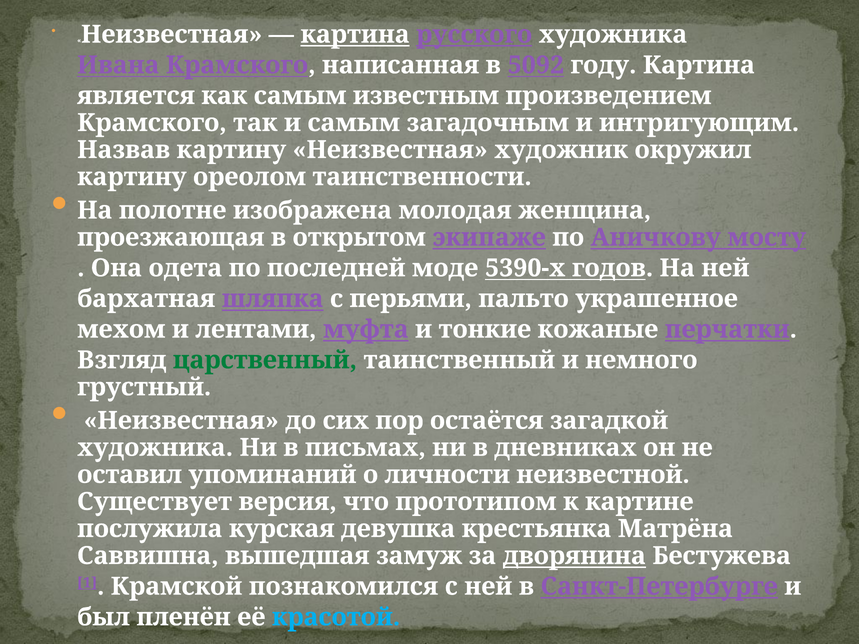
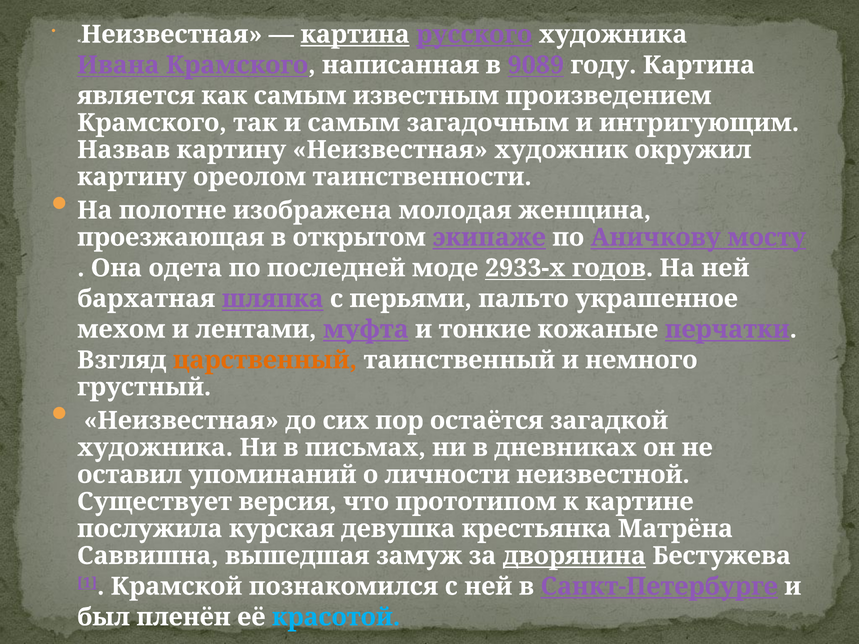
5092: 5092 -> 9089 (536, 65)
5390-х: 5390-х -> 2933-х (525, 268)
царственный colour: green -> orange (265, 360)
